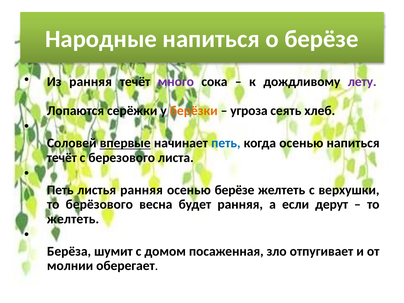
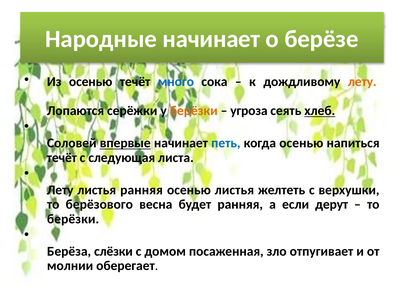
Народные напиться: напиться -> начинает (211, 39)
Из ранняя: ранняя -> осенью (91, 82)
много colour: purple -> blue (176, 82)
лету colour: purple -> orange (362, 82)
хлеб underline: none -> present (320, 111)
березового: березового -> следующая (122, 158)
Петь: Петь -> Лету (60, 190)
осенью берёзе: берёзе -> листья (234, 190)
желтеть: желтеть -> берёзки (73, 219)
шумит: шумит -> слёзки (113, 251)
